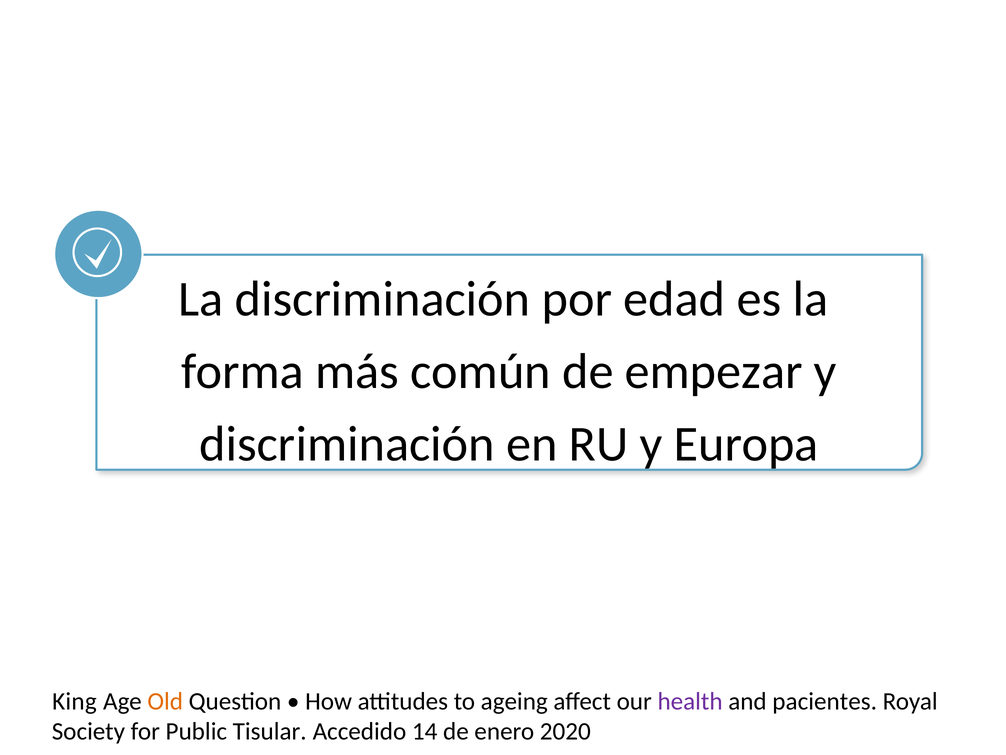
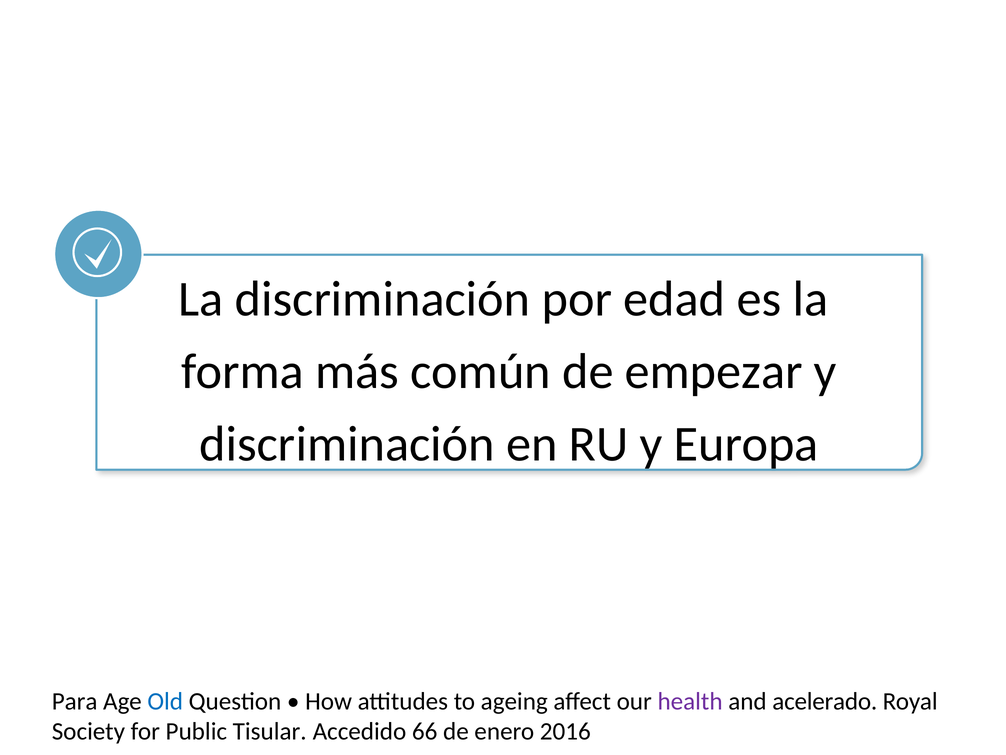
King: King -> Para (75, 701)
Old colour: orange -> blue (165, 701)
pacientes: pacientes -> acelerado (825, 701)
14: 14 -> 66 (425, 731)
2020: 2020 -> 2016 (565, 731)
